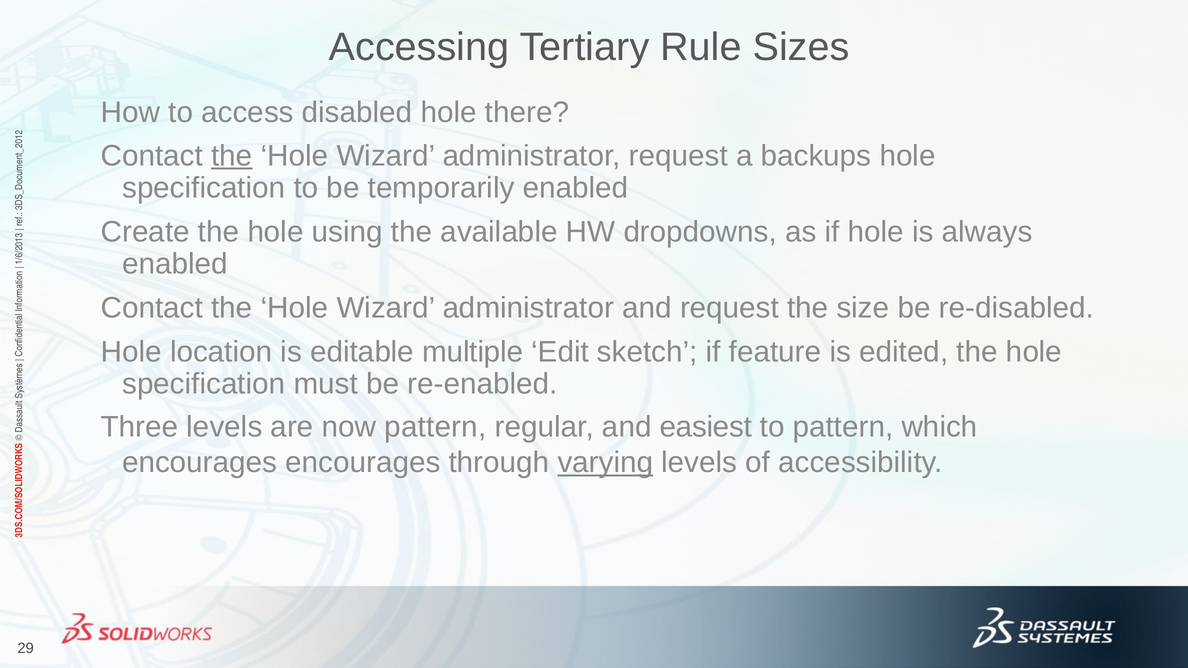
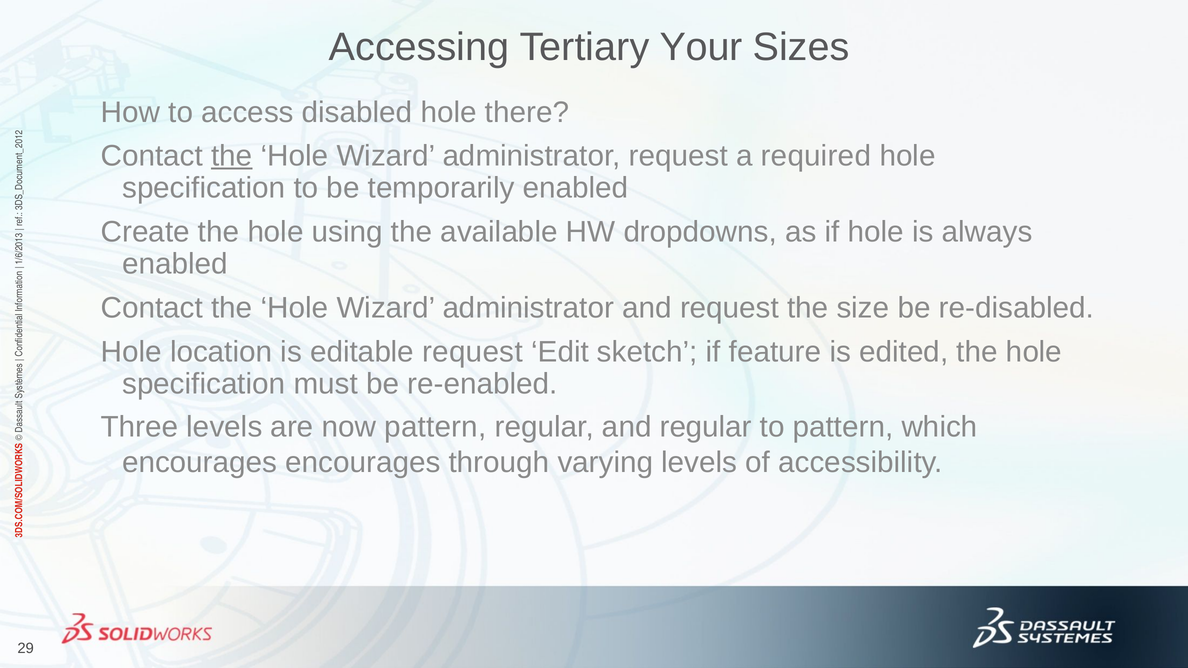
Rule: Rule -> Your (701, 47)
backups: backups -> required (816, 156)
editable multiple: multiple -> request (472, 352)
and easiest: easiest -> regular (706, 427)
varying underline: present -> none (605, 463)
